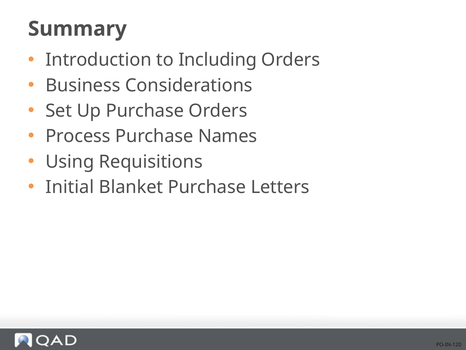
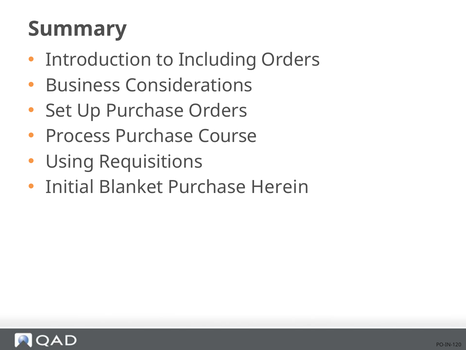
Names: Names -> Course (228, 136)
Letters: Letters -> Herein (280, 187)
